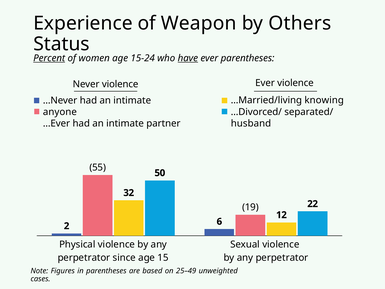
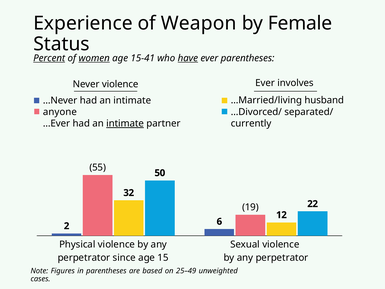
Others: Others -> Female (300, 23)
women underline: none -> present (94, 58)
15-24: 15-24 -> 15-41 (143, 58)
Ever violence: violence -> involves (295, 83)
knowing: knowing -> husband (324, 100)
husband: husband -> currently (251, 123)
intimate underline: none -> present (125, 123)
